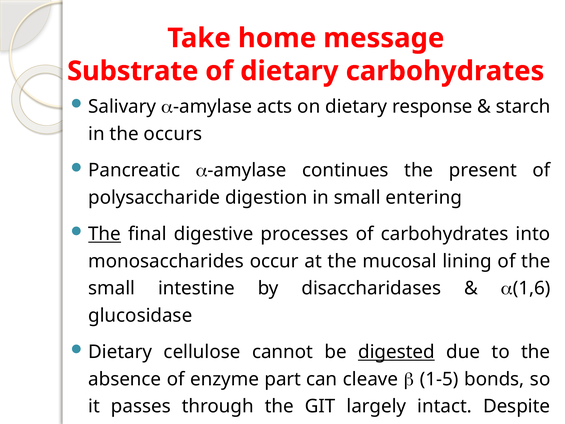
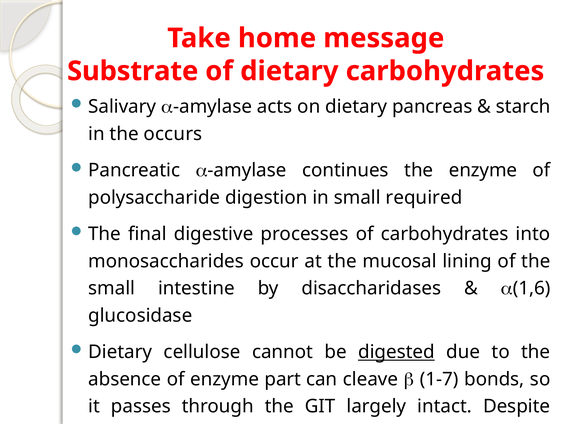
response: response -> pancreas (432, 107)
the present: present -> enzyme (483, 170)
entering: entering -> required (424, 197)
The underline: present -> none (105, 234)
1-5: 1-5 -> 1-7 (439, 379)
